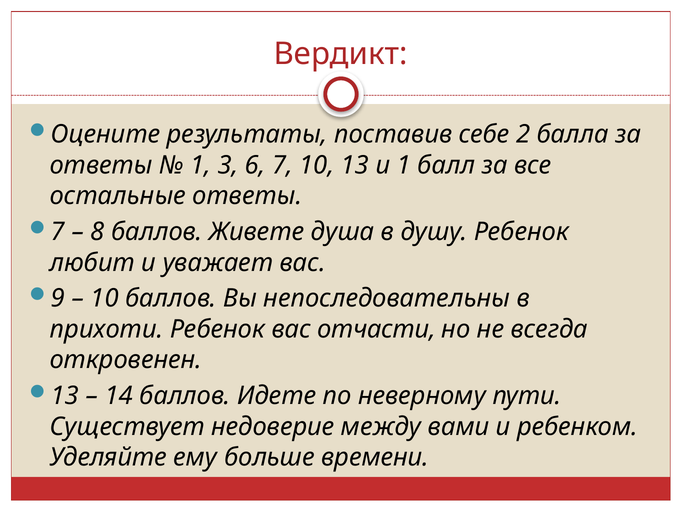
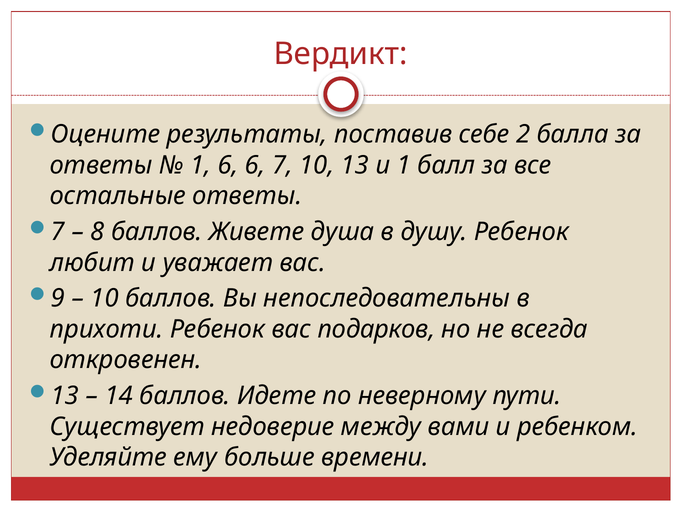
1 3: 3 -> 6 (228, 165)
отчасти: отчасти -> подарков (376, 329)
